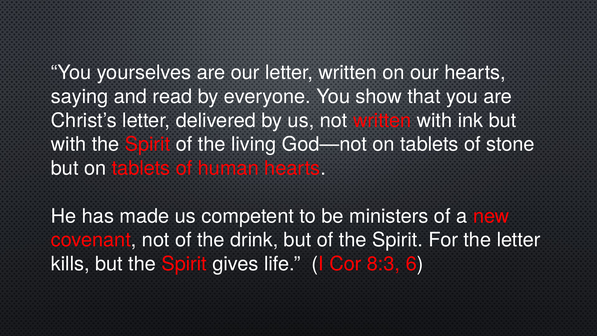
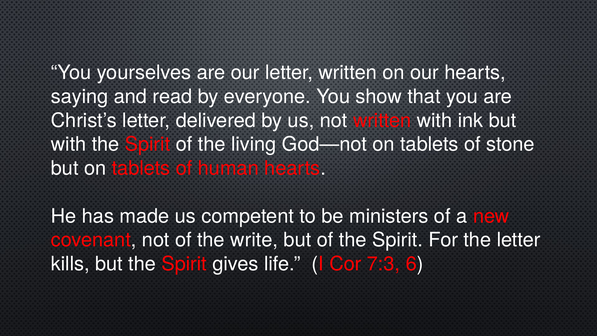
drink: drink -> write (254, 240)
8:3: 8:3 -> 7:3 (384, 264)
